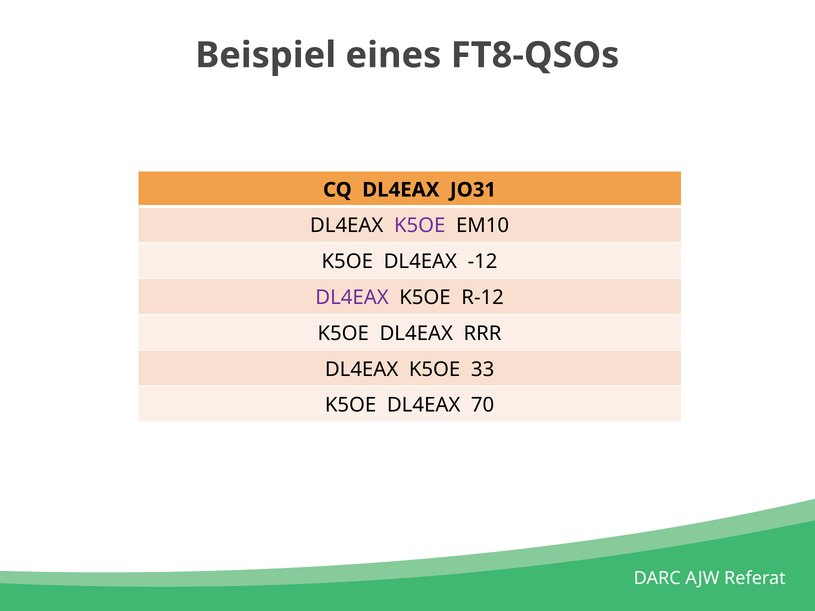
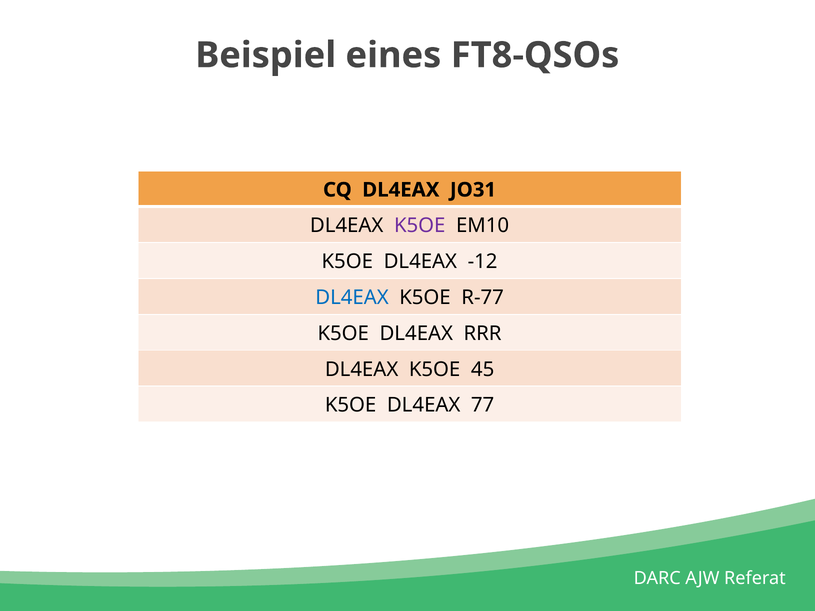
DL4EAX colour: purple -> blue (352, 298)
R-12: R-12 -> R-77 (483, 298)
33: 33 -> 45 (483, 369)
70: 70 -> 77 (483, 405)
